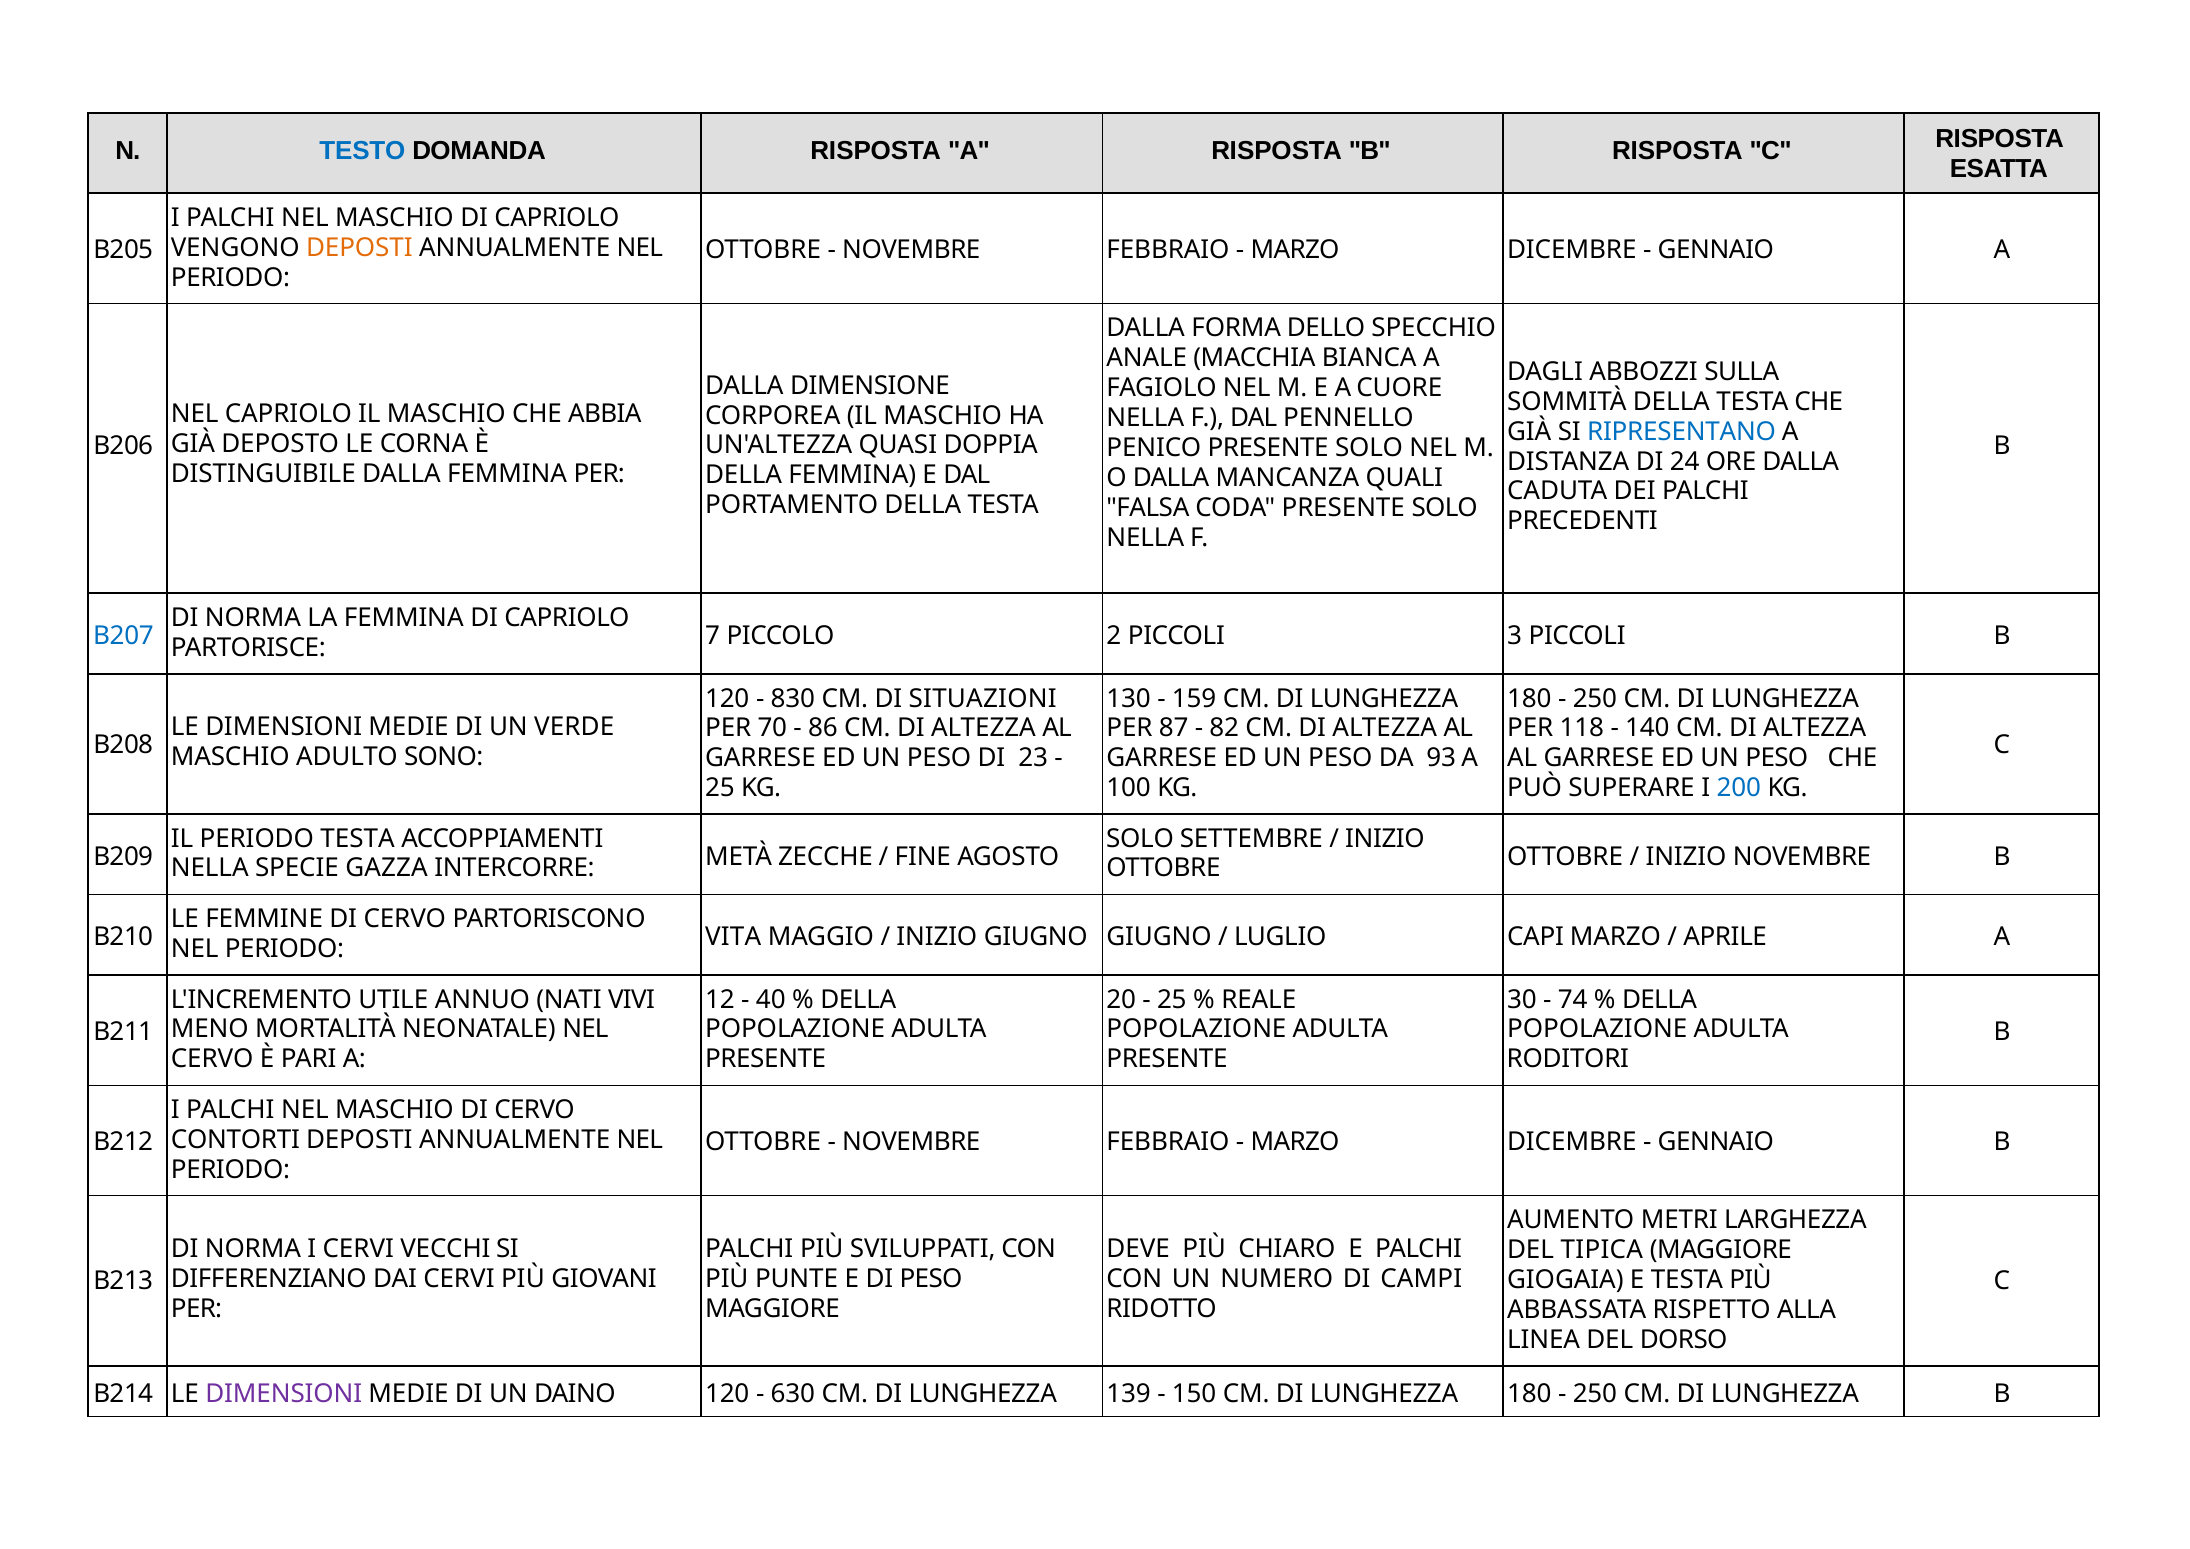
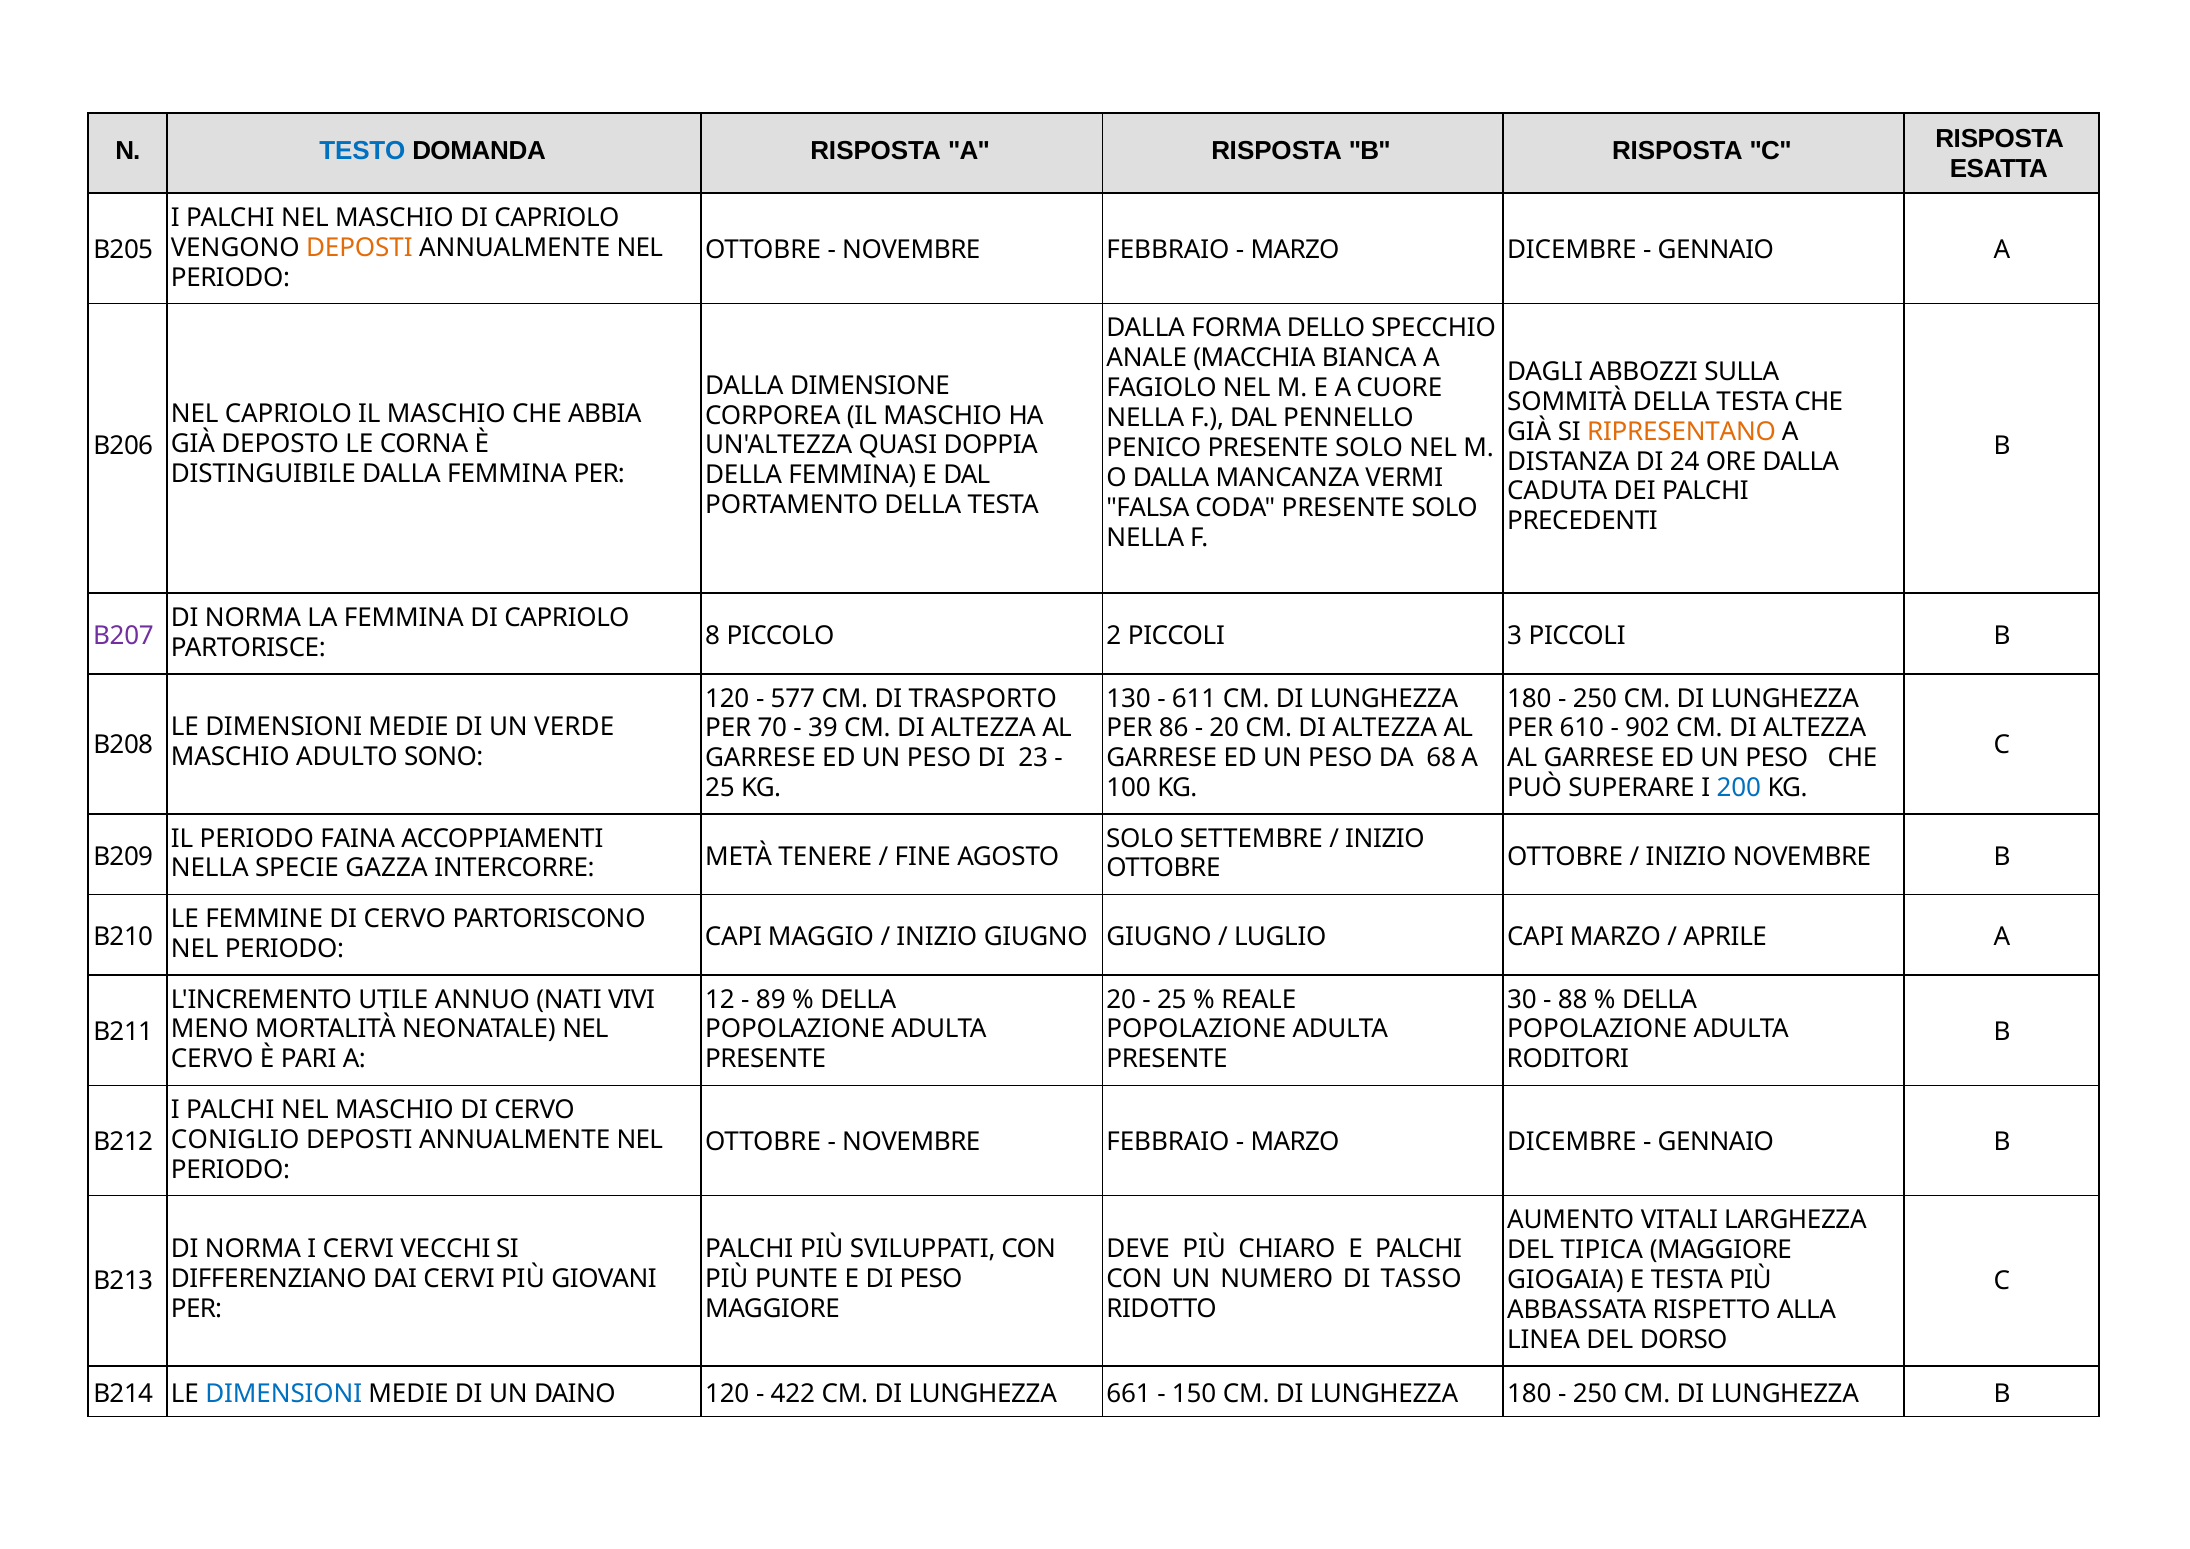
RIPRESENTANO colour: blue -> orange (1682, 431)
QUALI: QUALI -> VERMI (1404, 478)
B207 colour: blue -> purple (123, 636)
7: 7 -> 8 (713, 636)
830: 830 -> 577 (793, 698)
SITUAZIONI: SITUAZIONI -> TRASPORTO (983, 698)
159: 159 -> 611 (1194, 698)
86: 86 -> 39 (823, 728)
87: 87 -> 86 (1174, 728)
82: 82 -> 20 (1224, 728)
118: 118 -> 610 (1582, 728)
140: 140 -> 902 (1647, 728)
93: 93 -> 68 (1441, 758)
PERIODO TESTA: TESTA -> FAINA (358, 838)
ZECCHE: ZECCHE -> TENERE (825, 857)
PERIODO VITA: VITA -> CAPI (733, 937)
40: 40 -> 89 (771, 999)
74: 74 -> 88 (1573, 999)
CONTORTI: CONTORTI -> CONIGLIO (235, 1140)
METRI: METRI -> VITALI (1679, 1220)
CAMPI: CAMPI -> TASSO (1421, 1279)
DIMENSIONI colour: purple -> blue (284, 1394)
630: 630 -> 422 (793, 1394)
139: 139 -> 661 (1129, 1394)
